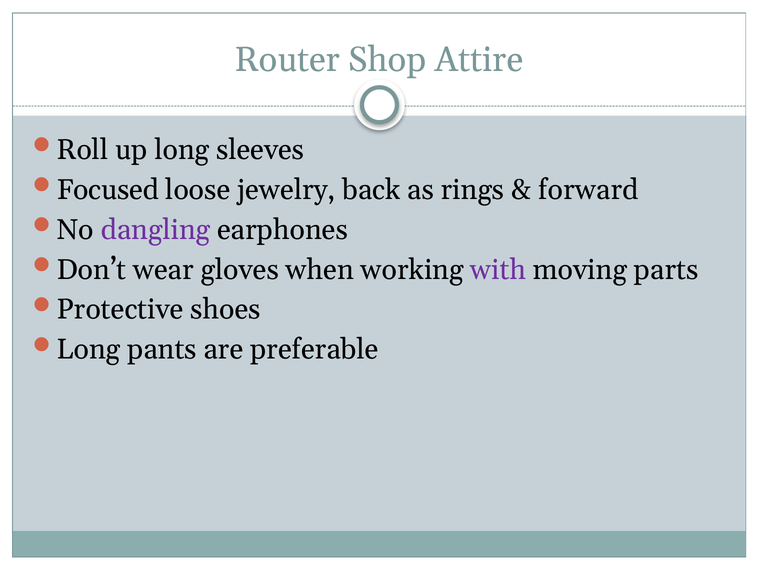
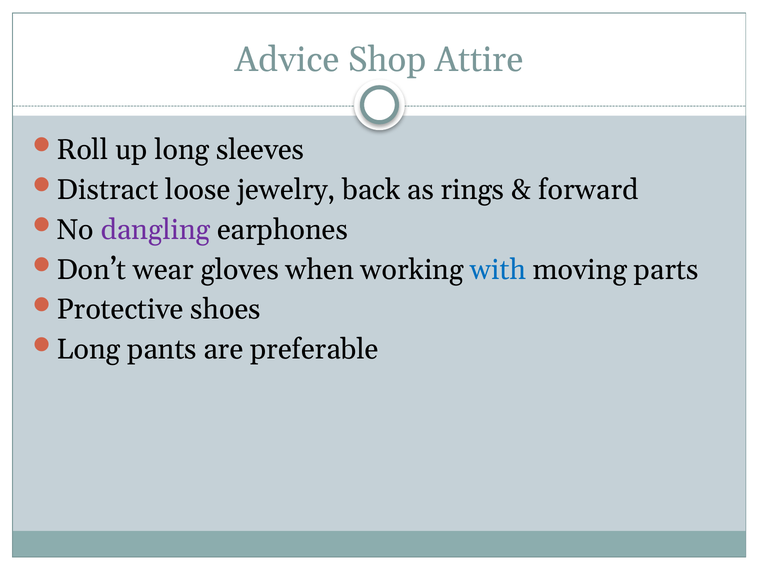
Router: Router -> Advice (287, 60)
Focused: Focused -> Distract (108, 189)
with colour: purple -> blue (498, 269)
